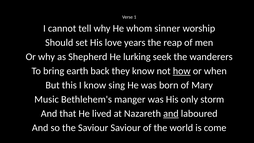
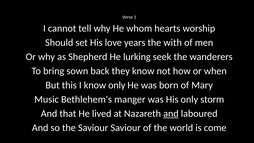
sinner: sinner -> hearts (167, 28)
reap: reap -> with (173, 43)
earth: earth -> sown (77, 71)
how underline: present -> none (182, 71)
know sing: sing -> only (117, 85)
